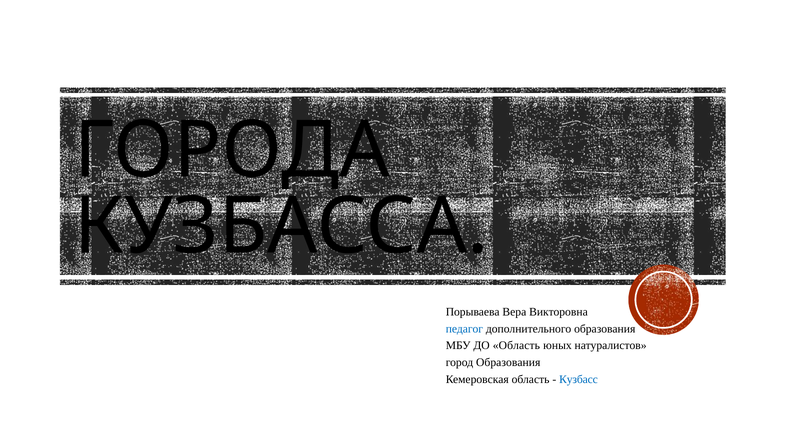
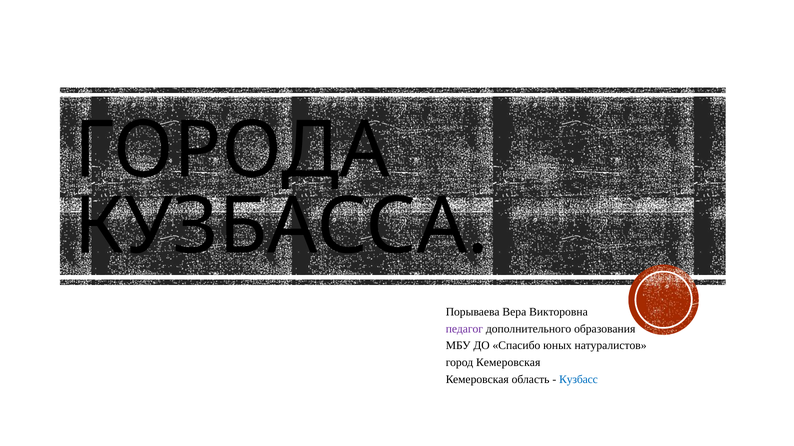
педагог colour: blue -> purple (464, 329)
ДО Область: Область -> Спасибо (516, 346)
город Образования: Образования -> Кемеровская (508, 363)
